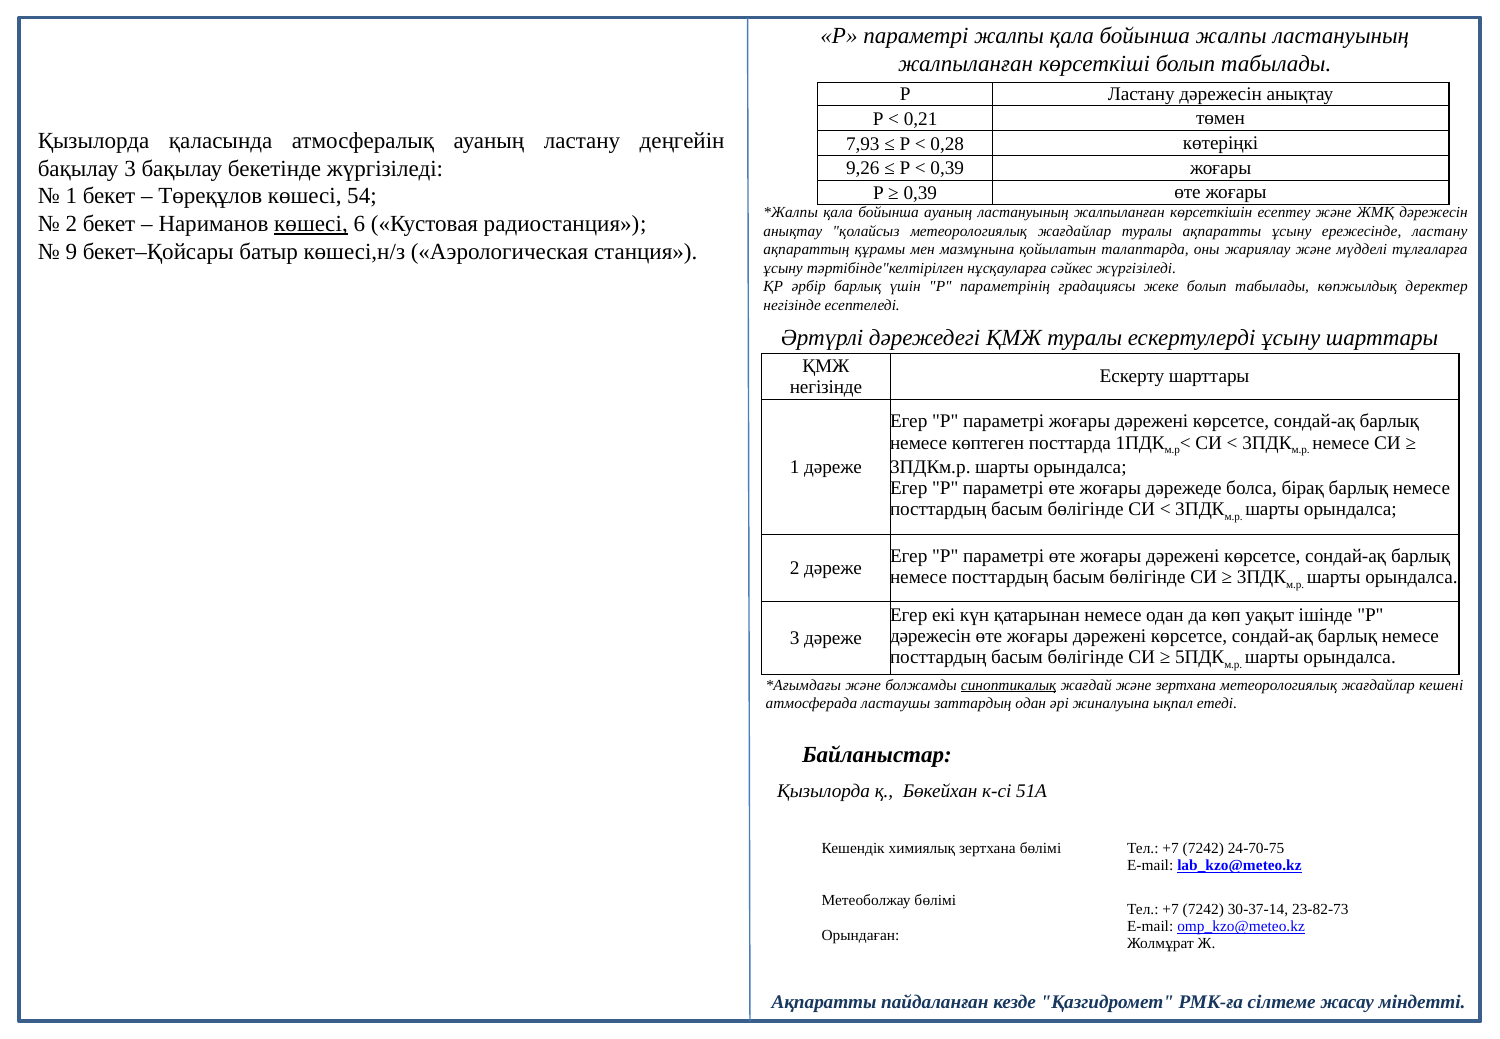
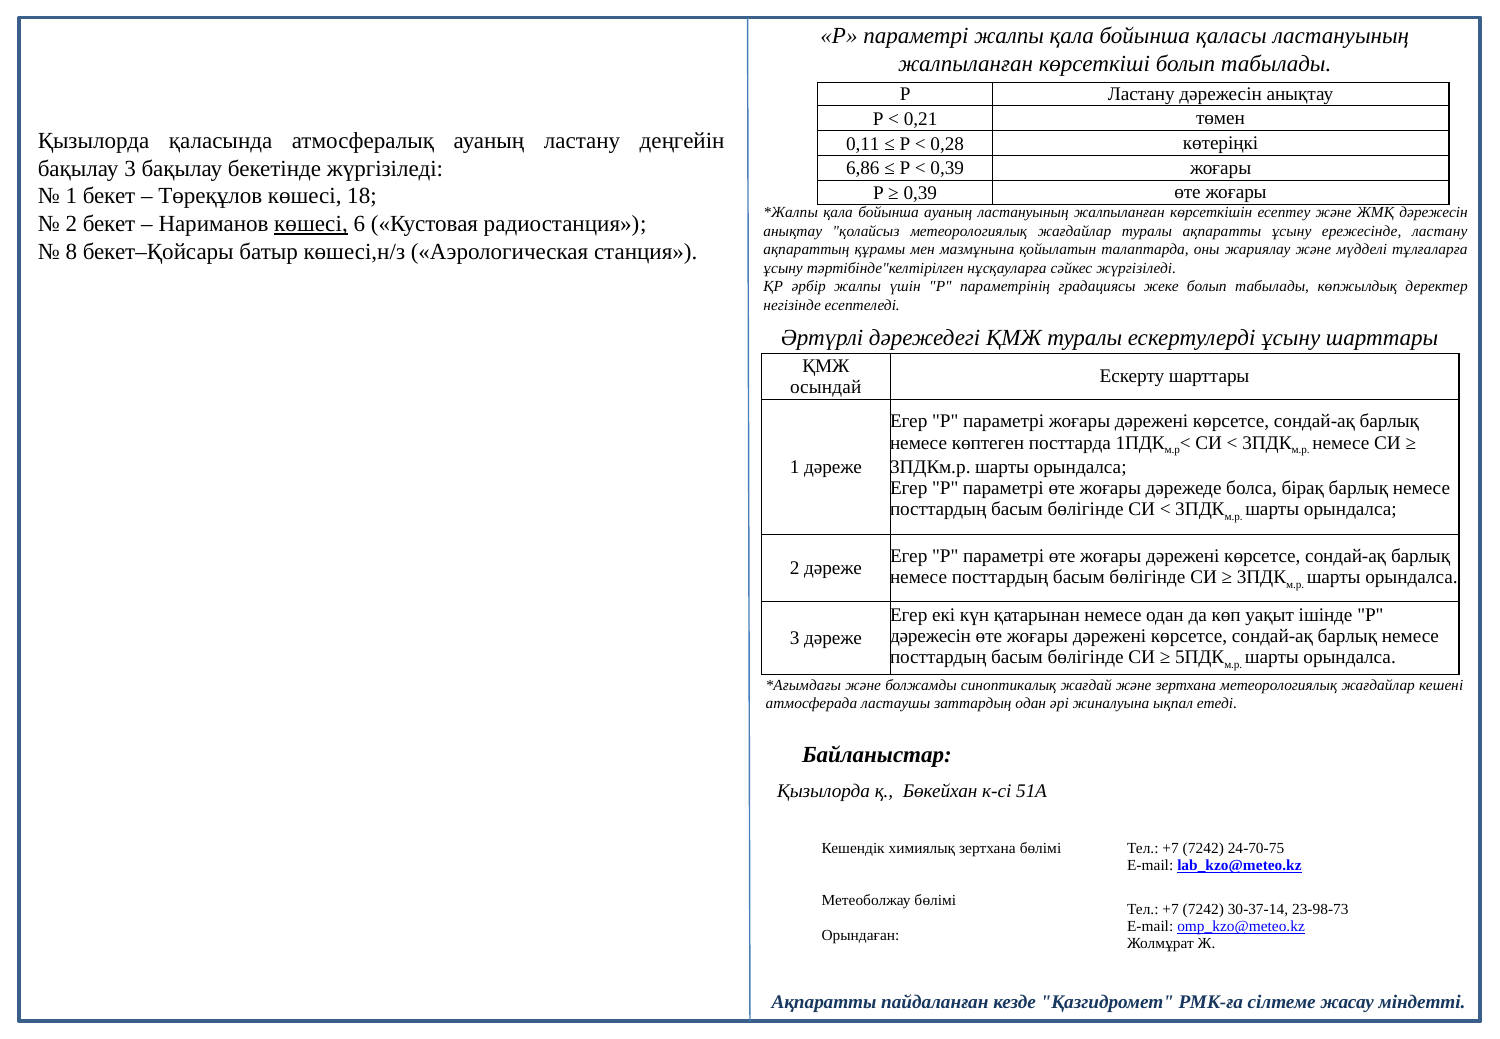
бойынша жалпы: жалпы -> қаласы (1231, 36)
7,93: 7,93 -> 0,11 (863, 144)
9,26: 9,26 -> 6,86 (863, 168)
54: 54 -> 18 (362, 196)
9: 9 -> 8 (71, 252)
әрбір барлық: барлық -> жалпы (858, 286)
негізінде: негізінде -> осындай (826, 387)
синоптикалық underline: present -> none (1009, 685)
23-82-73: 23-82-73 -> 23-98-73 (1320, 909)
